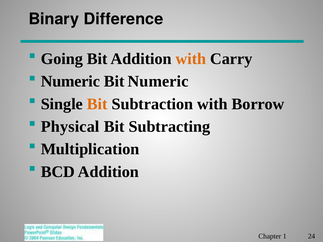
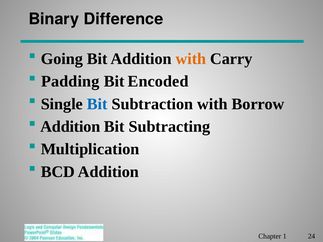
Numeric: Numeric -> Padding (70, 81)
Bit Numeric: Numeric -> Encoded (158, 81)
Bit colour: orange -> blue (97, 104)
Physical: Physical -> Addition (70, 127)
